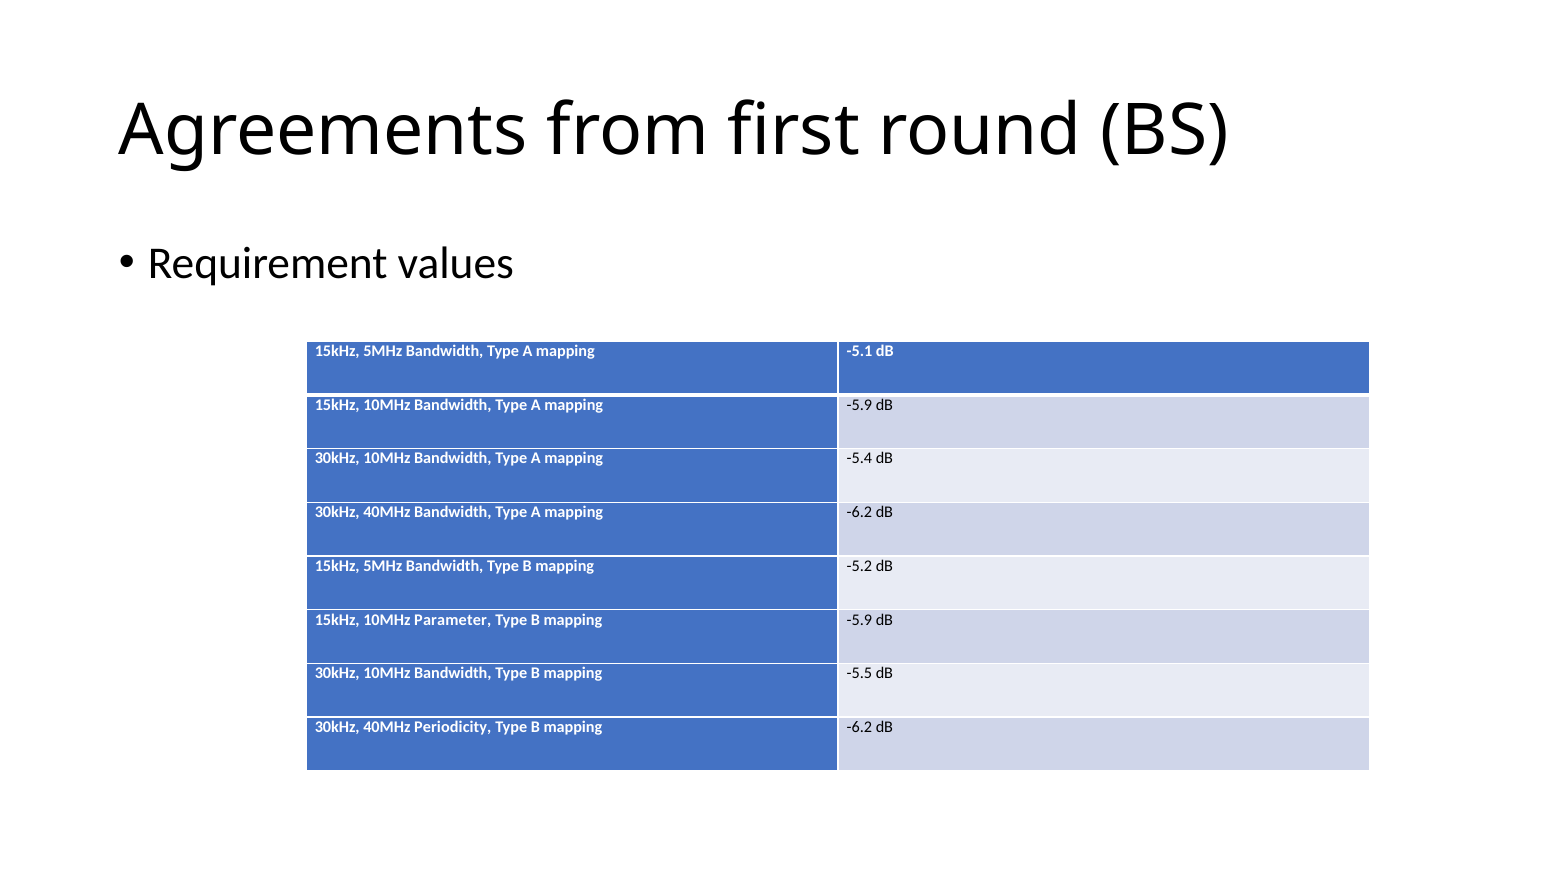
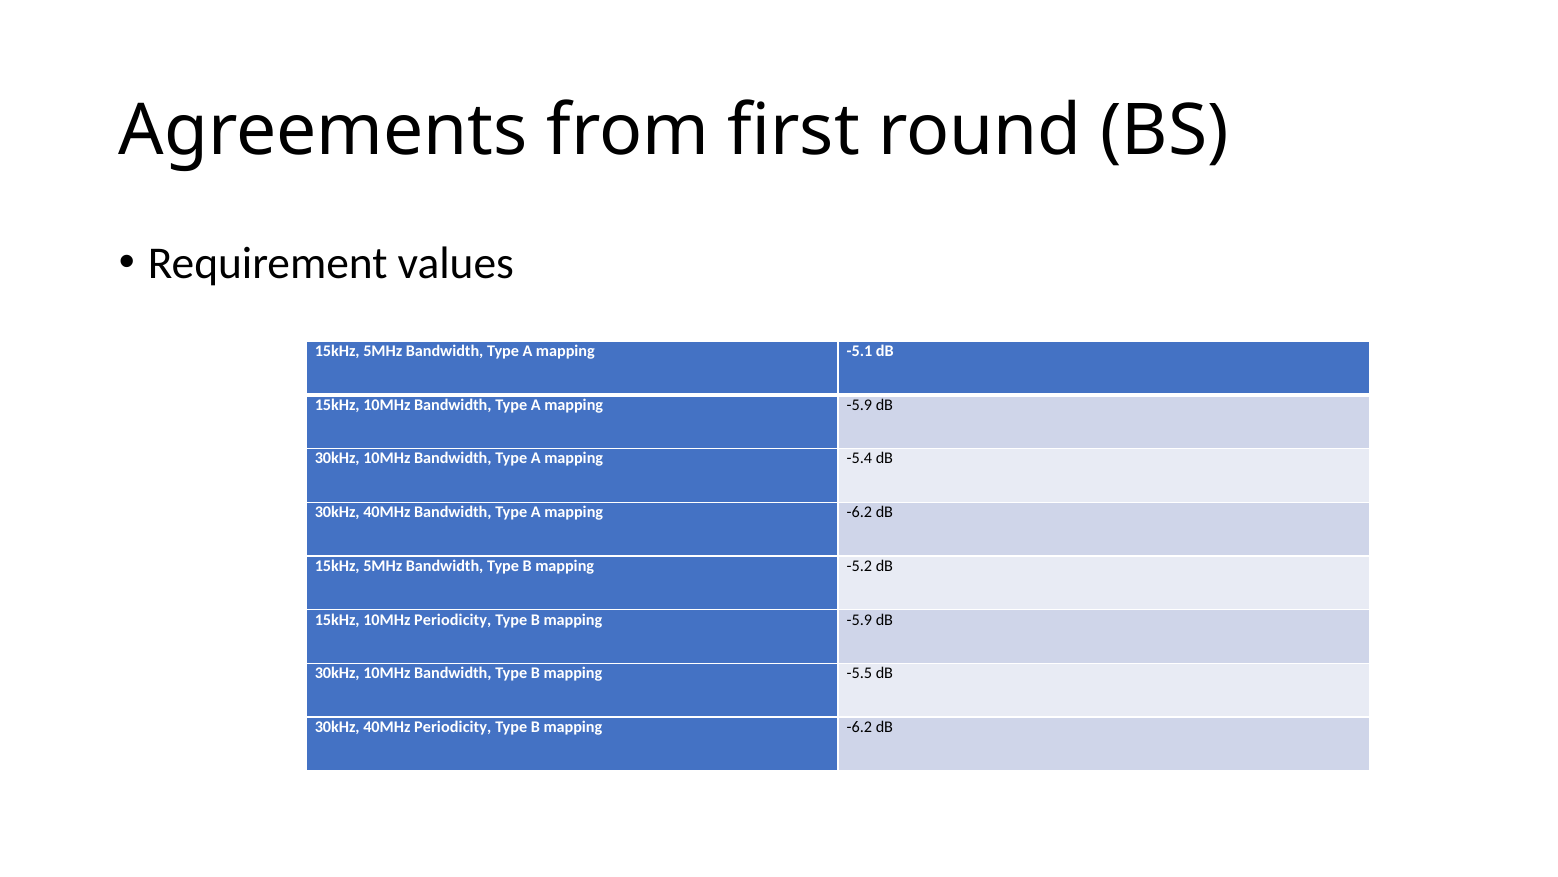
10MHz Parameter: Parameter -> Periodicity (453, 619)
